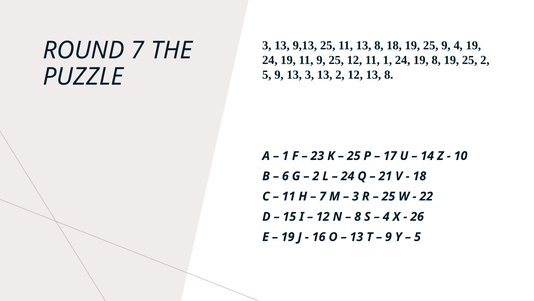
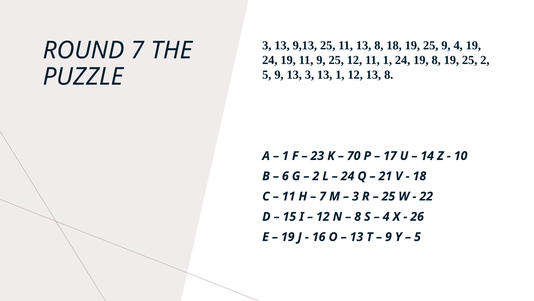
13 2: 2 -> 1 (340, 75)
25: 25 -> 70 (354, 156)
